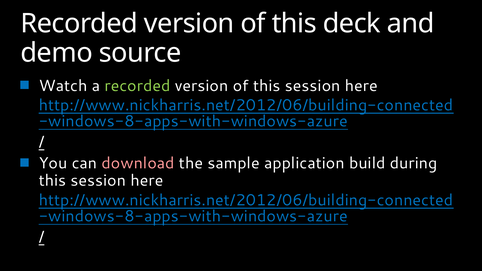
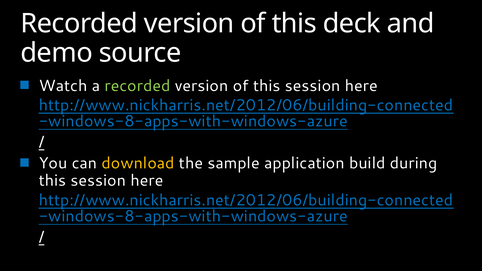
download colour: pink -> yellow (138, 163)
